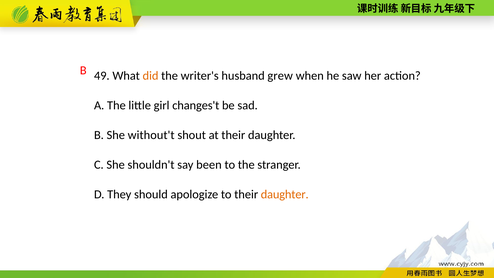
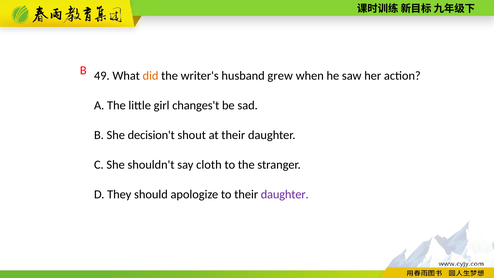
without't: without't -> decision't (151, 135)
been: been -> cloth (209, 165)
daughter colour: orange -> purple (285, 194)
